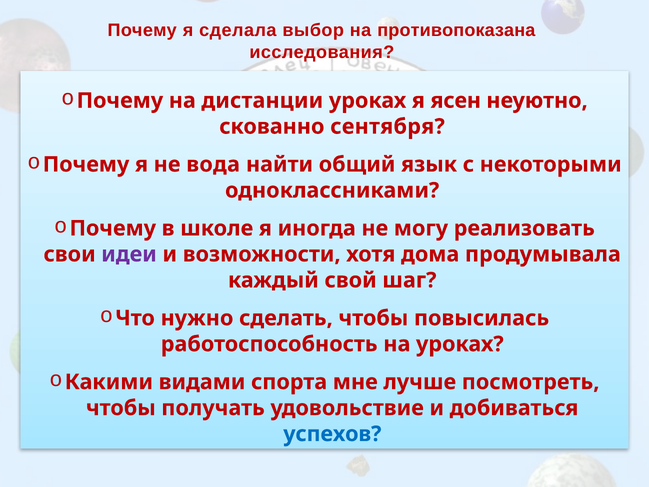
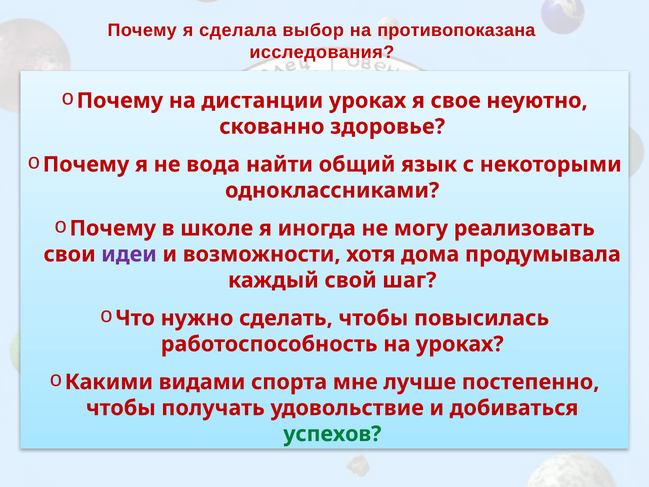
ясен: ясен -> свое (456, 101)
сентября: сентября -> здоровье (388, 127)
посмотреть: посмотреть -> постепенно (531, 382)
успехов colour: blue -> green (332, 434)
